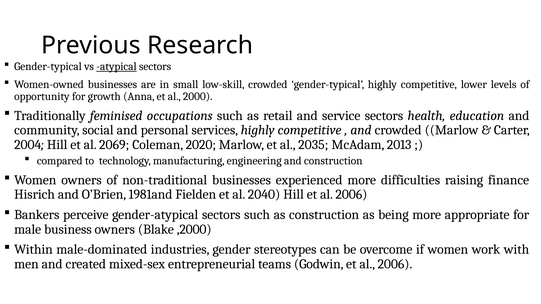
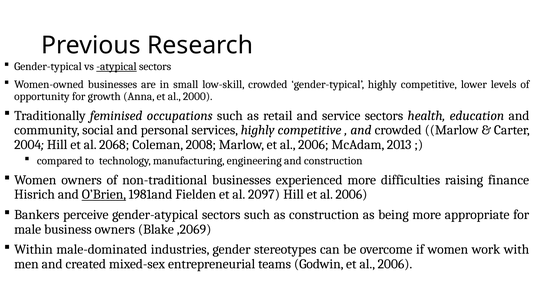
2069: 2069 -> 2068 (114, 145)
2020: 2020 -> 2008 (201, 145)
Marlow et al 2035: 2035 -> 2006 (313, 145)
O’Brien underline: none -> present (104, 195)
2040: 2040 -> 2097 (264, 195)
,2000: ,2000 -> ,2069 (194, 230)
